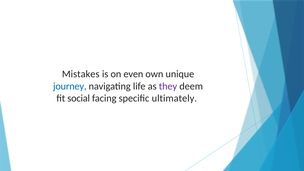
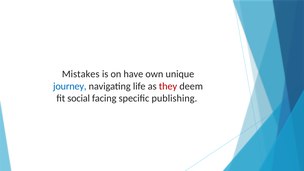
even: even -> have (133, 74)
they colour: purple -> red (168, 86)
ultimately: ultimately -> publishing (174, 98)
